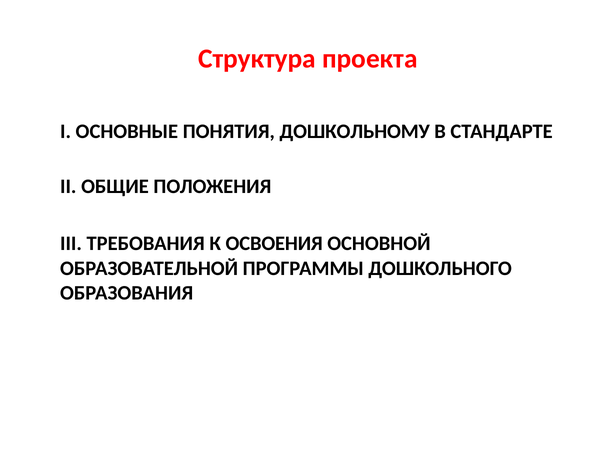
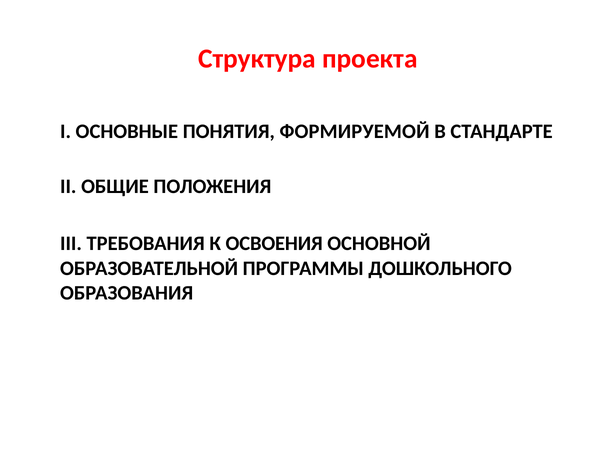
ДОШКОЛЬНОМУ: ДОШКОЛЬНОМУ -> ФОРМИРУЕМОЙ (355, 131)
